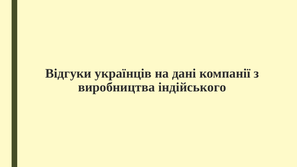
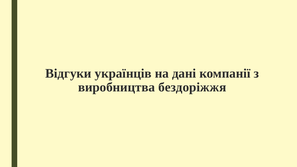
індійського: індійського -> бездоріжжя (192, 87)
